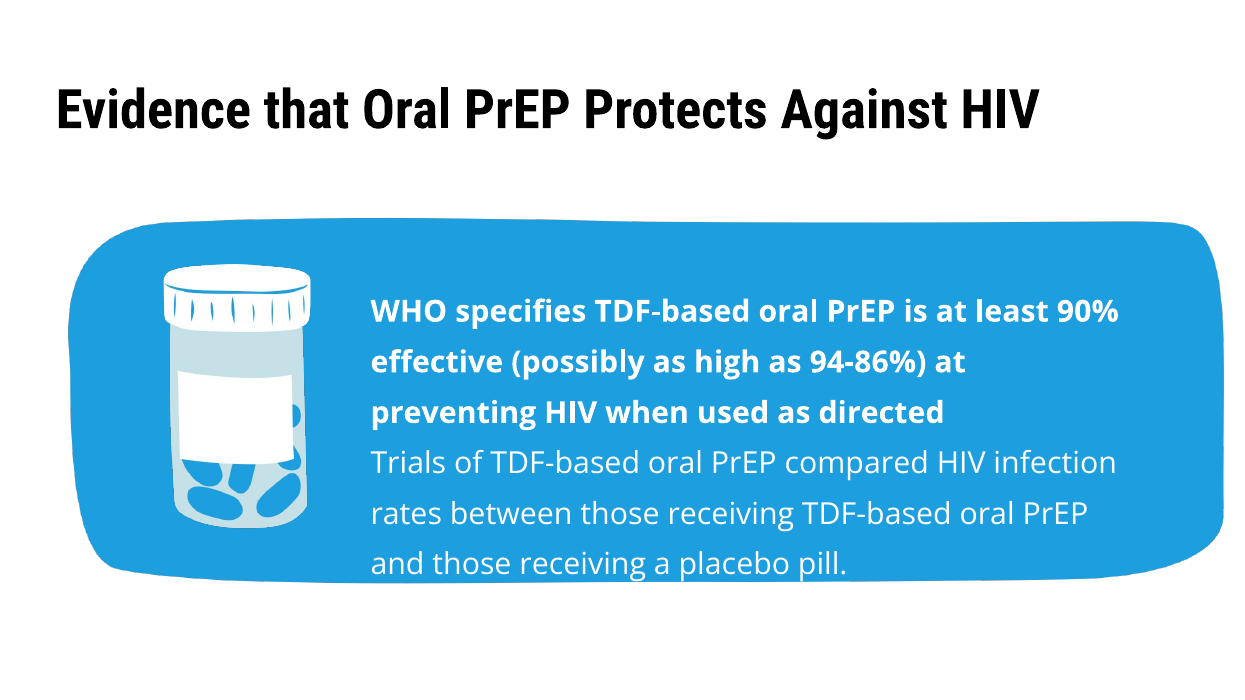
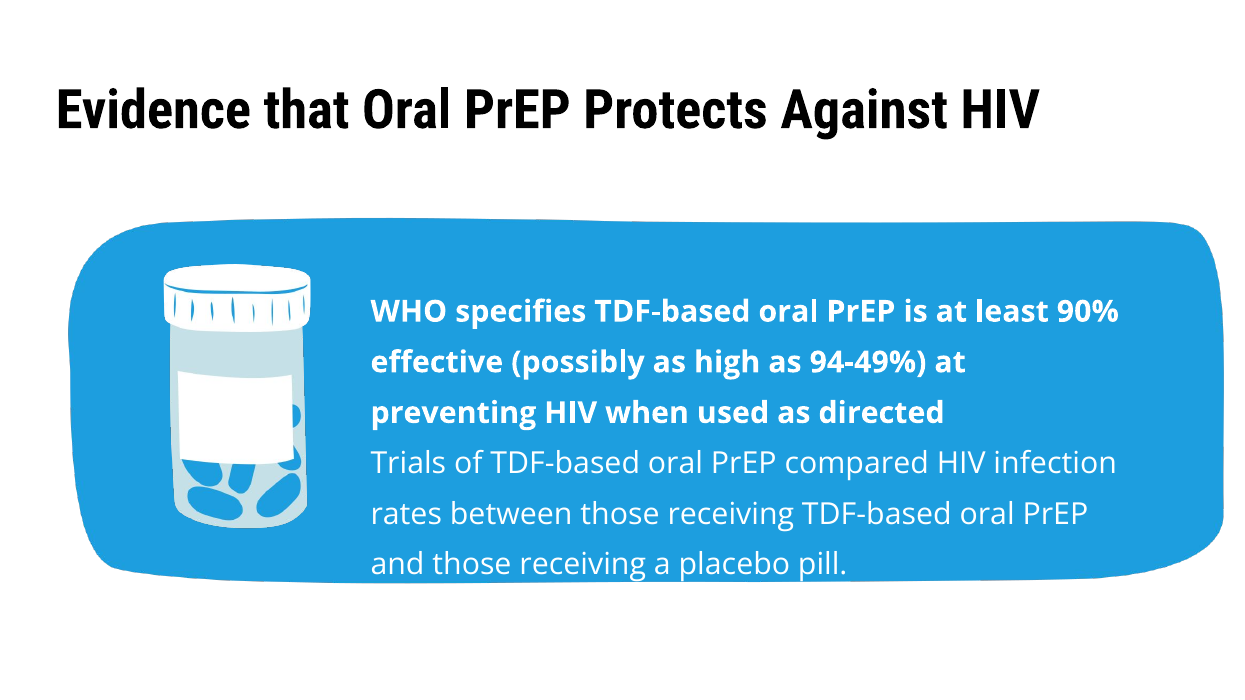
94-86%: 94-86% -> 94-49% (868, 362)
